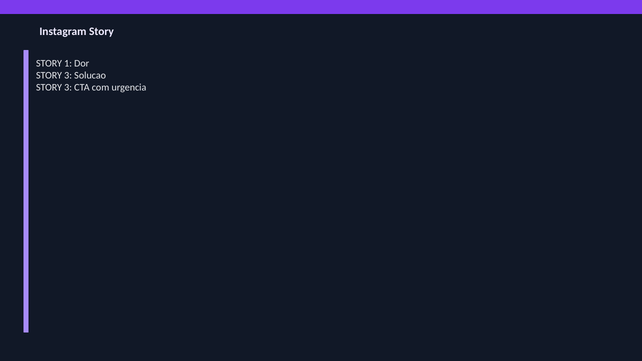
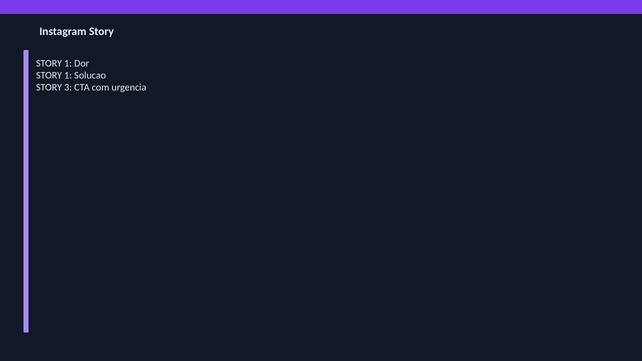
3: 3 -> 1 (68, 76)
